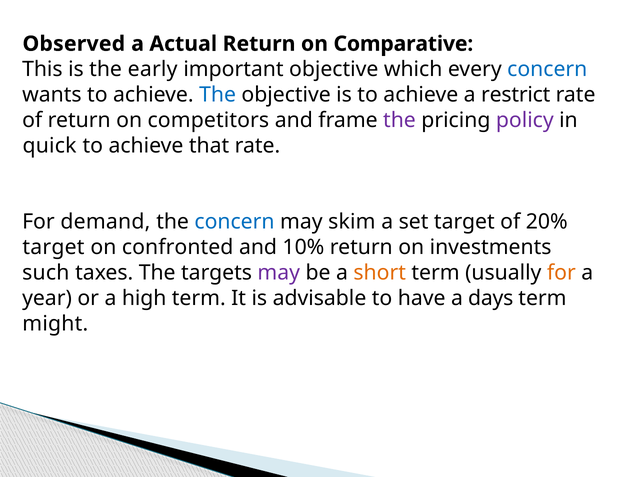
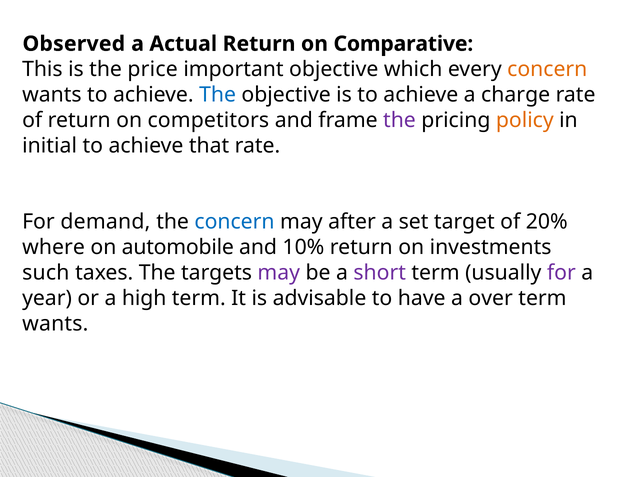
early: early -> price (153, 69)
concern colour: blue -> orange (547, 69)
restrict: restrict -> charge (516, 95)
policy colour: purple -> orange (525, 120)
quick: quick -> initial (50, 146)
skim: skim -> after (352, 222)
target: target -> where (54, 247)
confronted: confronted -> automobile (178, 247)
short colour: orange -> purple (380, 273)
for colour: orange -> purple (561, 273)
days: days -> over (491, 298)
might: might -> wants (55, 324)
